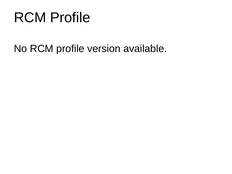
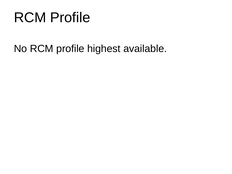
version: version -> highest (104, 49)
